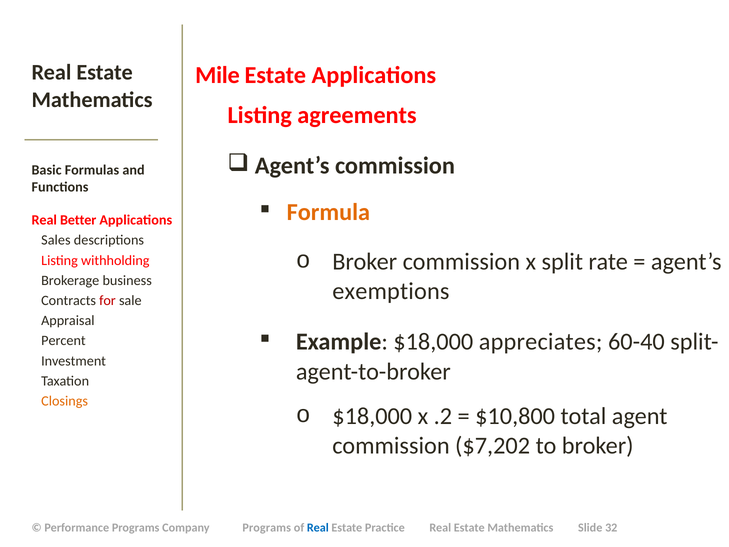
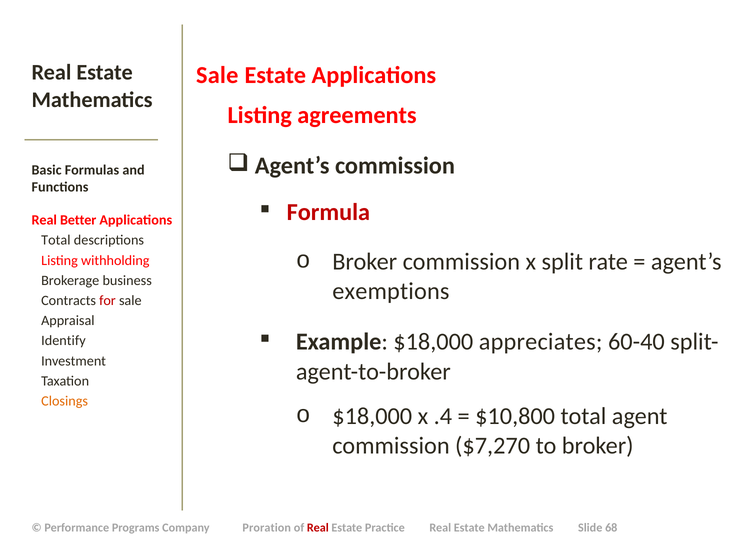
Mile: Mile -> Sale (217, 75)
Formula colour: orange -> red (328, 212)
Sales: Sales -> Total (56, 240)
Percent: Percent -> Identify (63, 341)
.2: .2 -> .4 (443, 416)
$7,202: $7,202 -> $7,270 (493, 445)
Company Programs: Programs -> Proration (267, 528)
Real colour: blue -> red (318, 528)
32: 32 -> 68 (611, 528)
